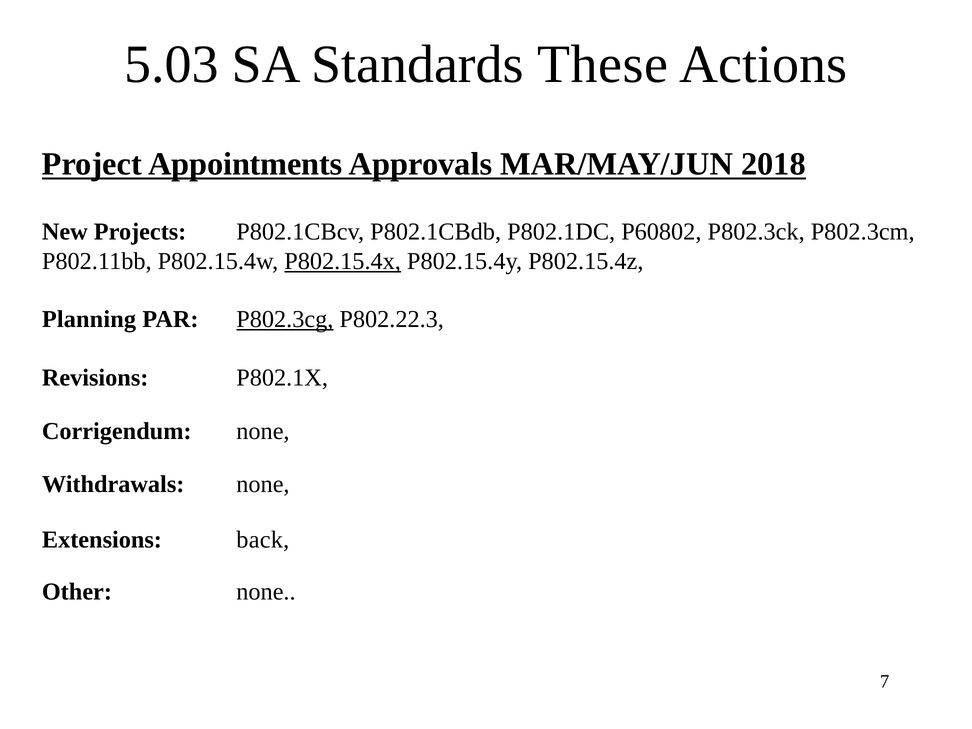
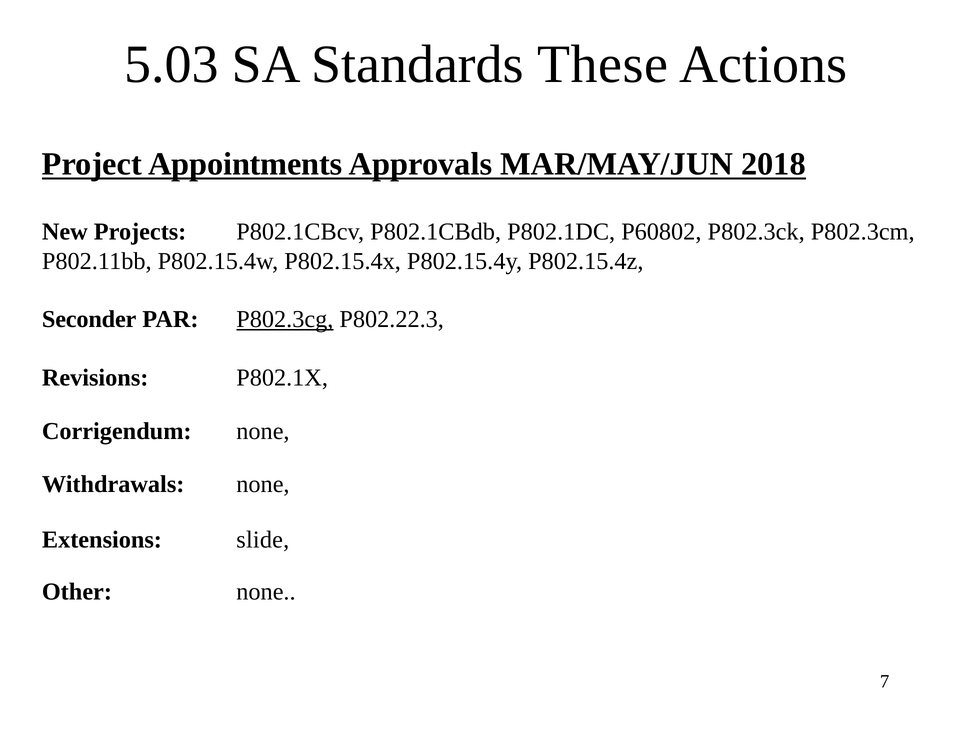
P802.15.4x underline: present -> none (343, 261)
Planning: Planning -> Seconder (89, 319)
back: back -> slide (263, 540)
